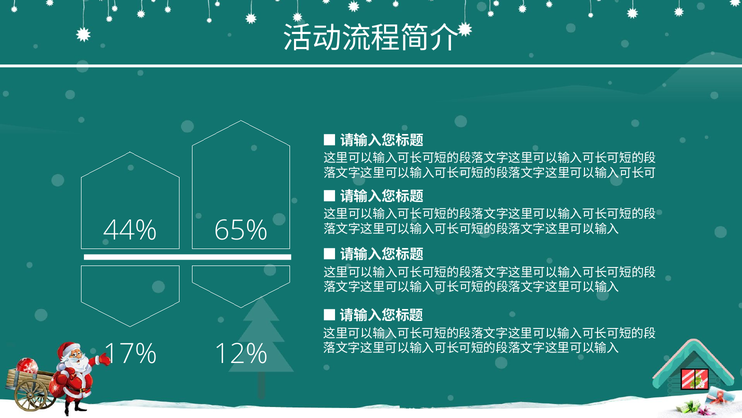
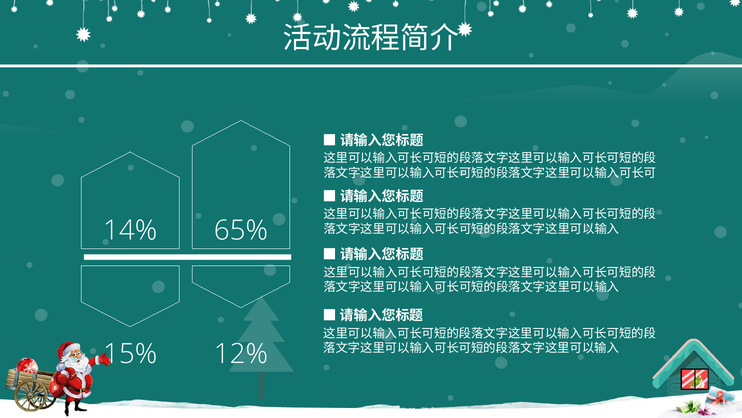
44%: 44% -> 14% (130, 230)
17%: 17% -> 15% (130, 354)
